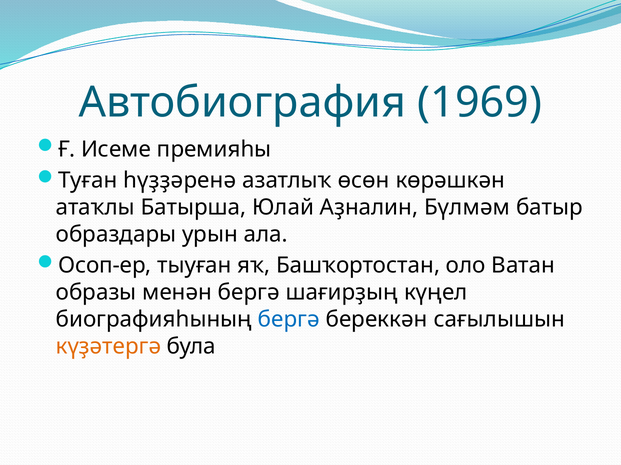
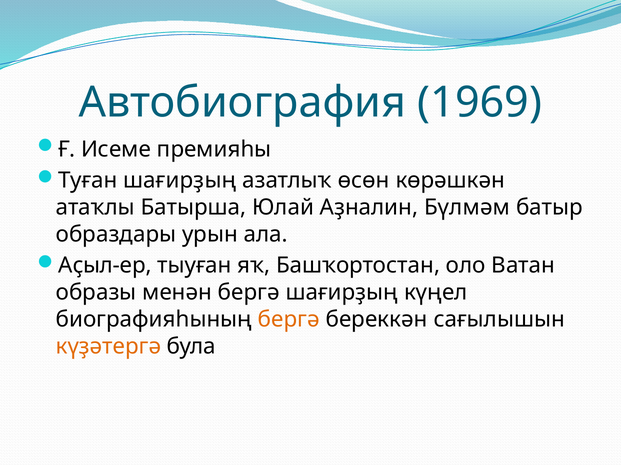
Туған һүҙҙәренә: һүҙҙәренә -> шағирҙың (180, 181)
Осоп-ер: Осоп-ер -> Аҫыл-ер (105, 266)
бергә colour: blue -> orange (289, 320)
